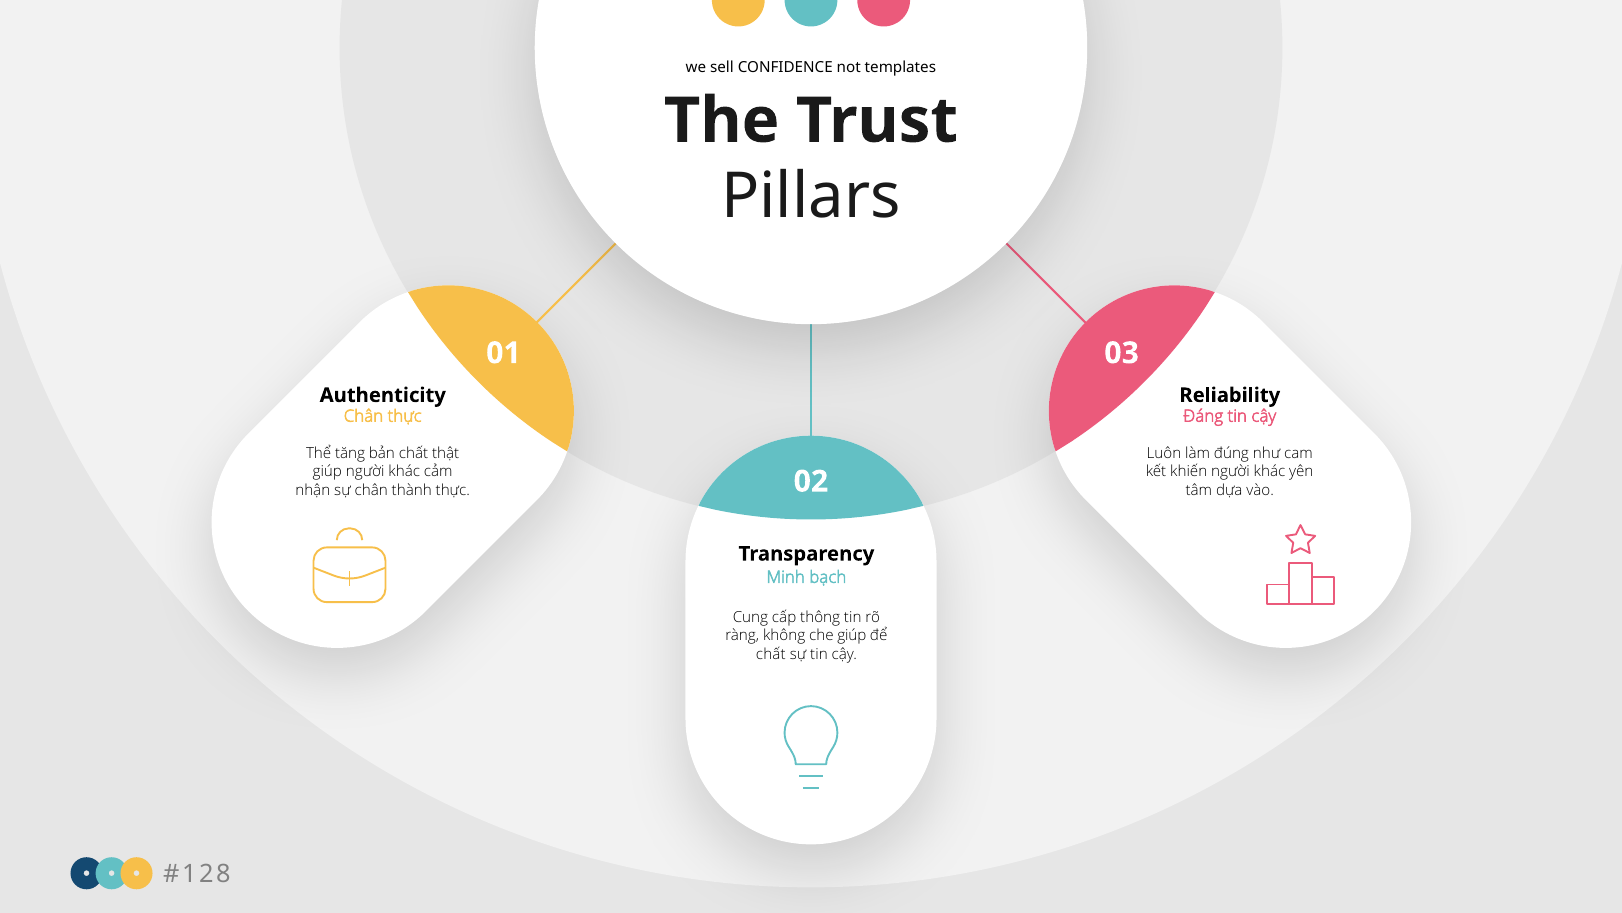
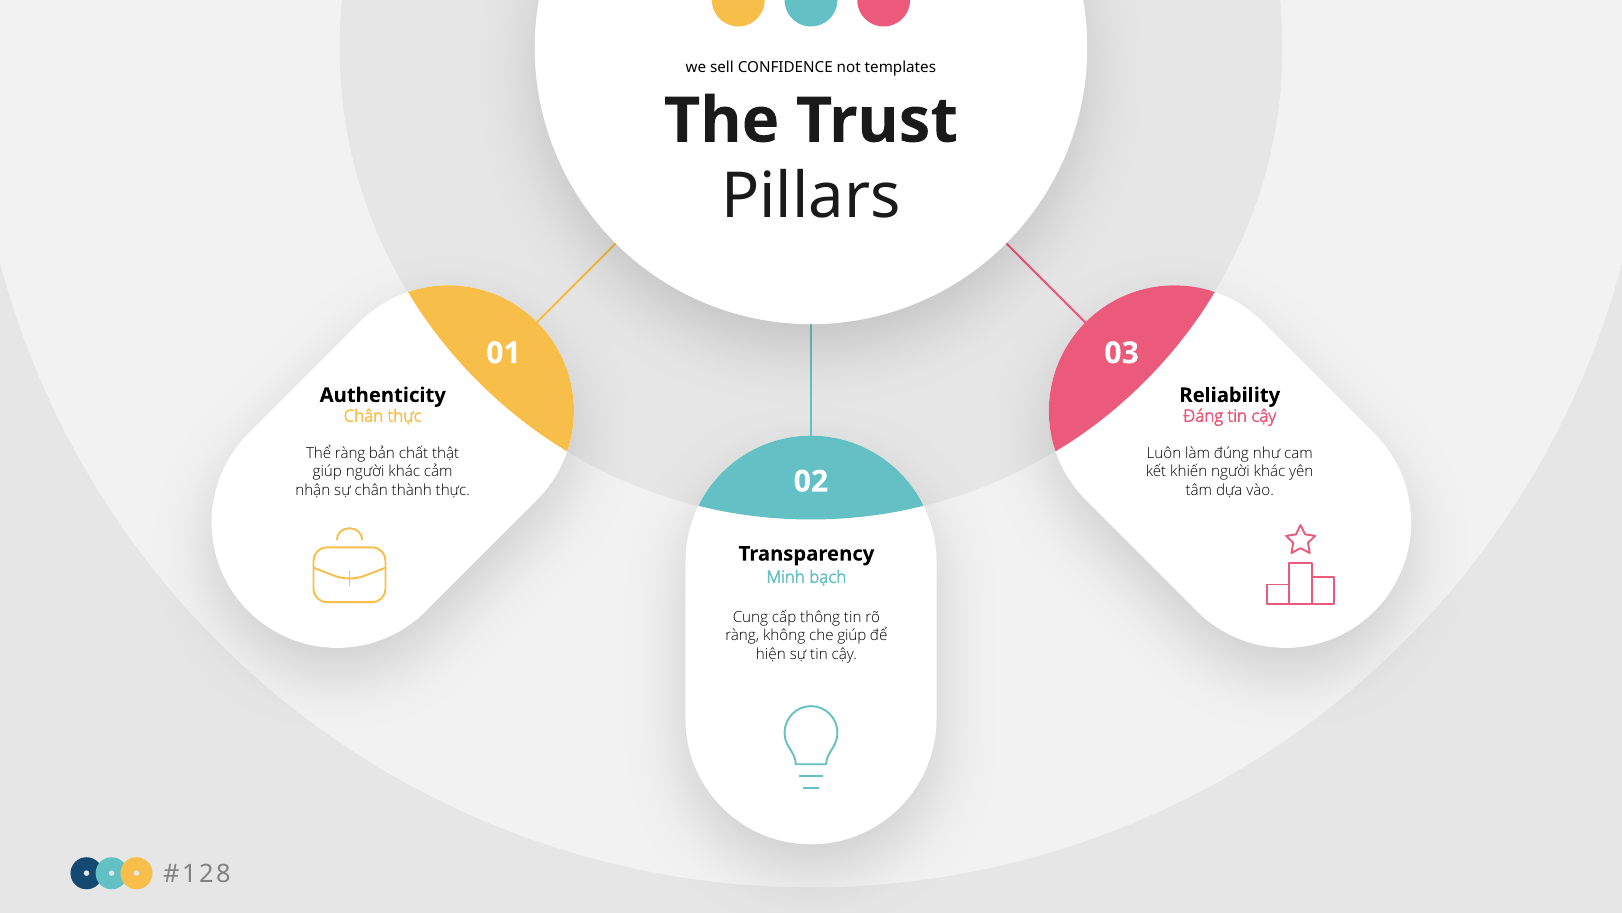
Thể tăng: tăng -> ràng (350, 453)
chất: chất -> hiện (771, 654)
